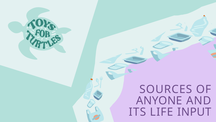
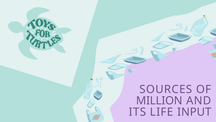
ANYONE: ANYONE -> MILLION (159, 100)
